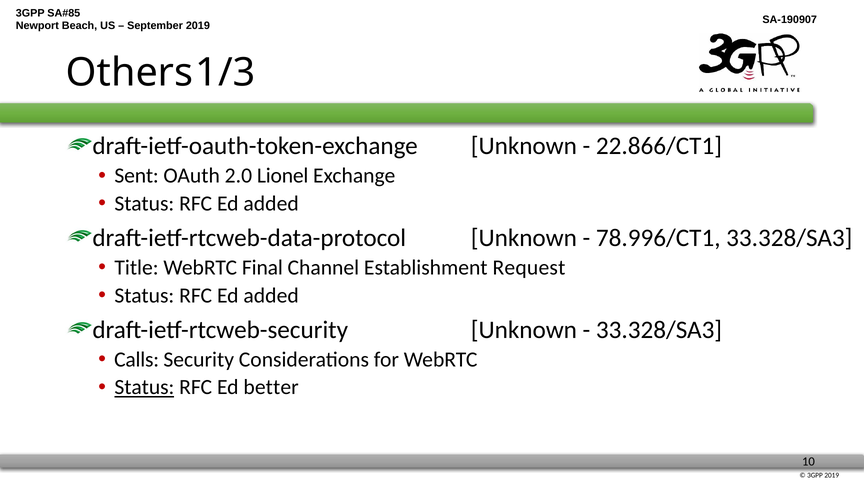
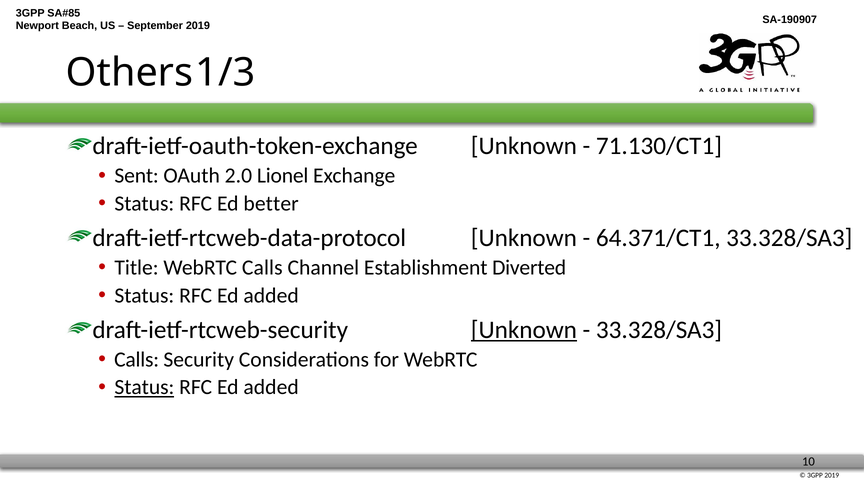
22.866/CT1: 22.866/CT1 -> 71.130/CT1 (659, 146)
added: added -> better (271, 204)
78.996/CT1: 78.996/CT1 -> 64.371/CT1 (658, 238)
WebRTC Final: Final -> Calls (262, 268)
Request: Request -> Diverted (529, 268)
Unknown underline: none -> present (524, 330)
better: better -> added (271, 387)
